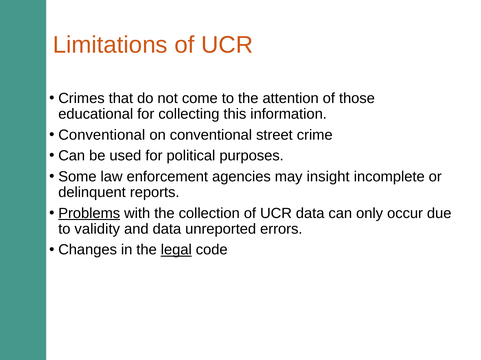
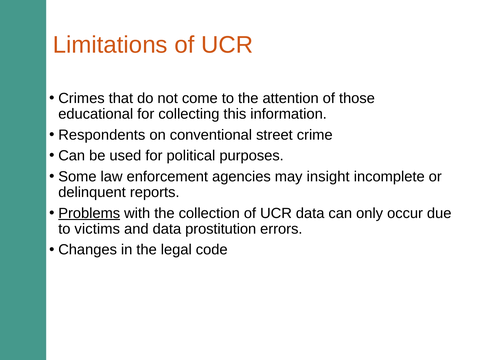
Conventional: Conventional -> Respondents (102, 135)
validity: validity -> victims (97, 229)
unreported: unreported -> prostitution (221, 229)
legal underline: present -> none (176, 250)
